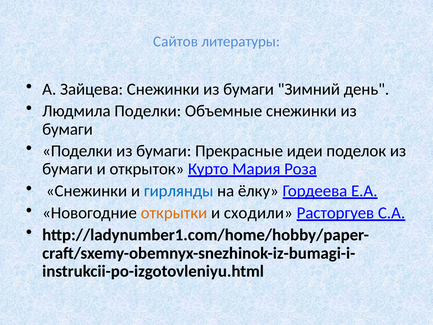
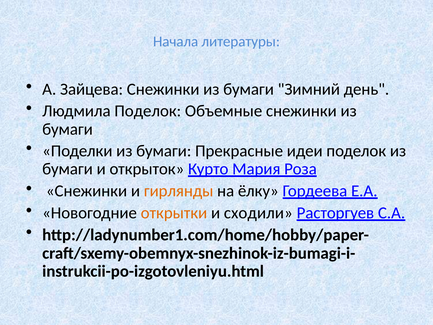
Сайтов: Сайтов -> Начала (176, 41)
Людмила Поделки: Поделки -> Поделок (148, 111)
гирлянды colour: blue -> orange (179, 191)
